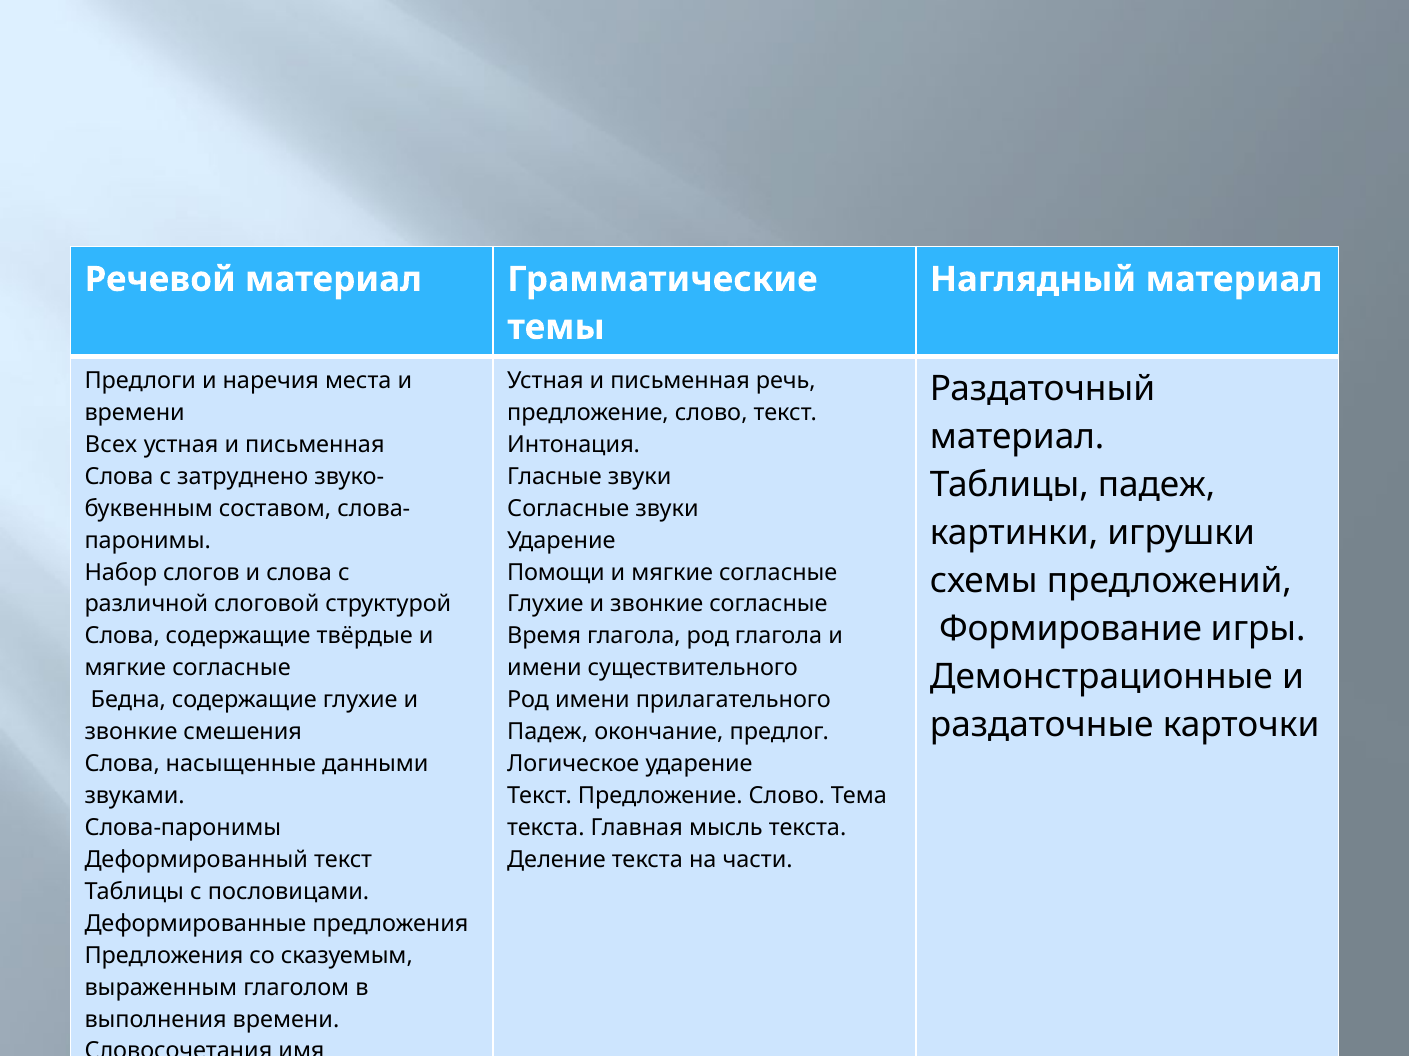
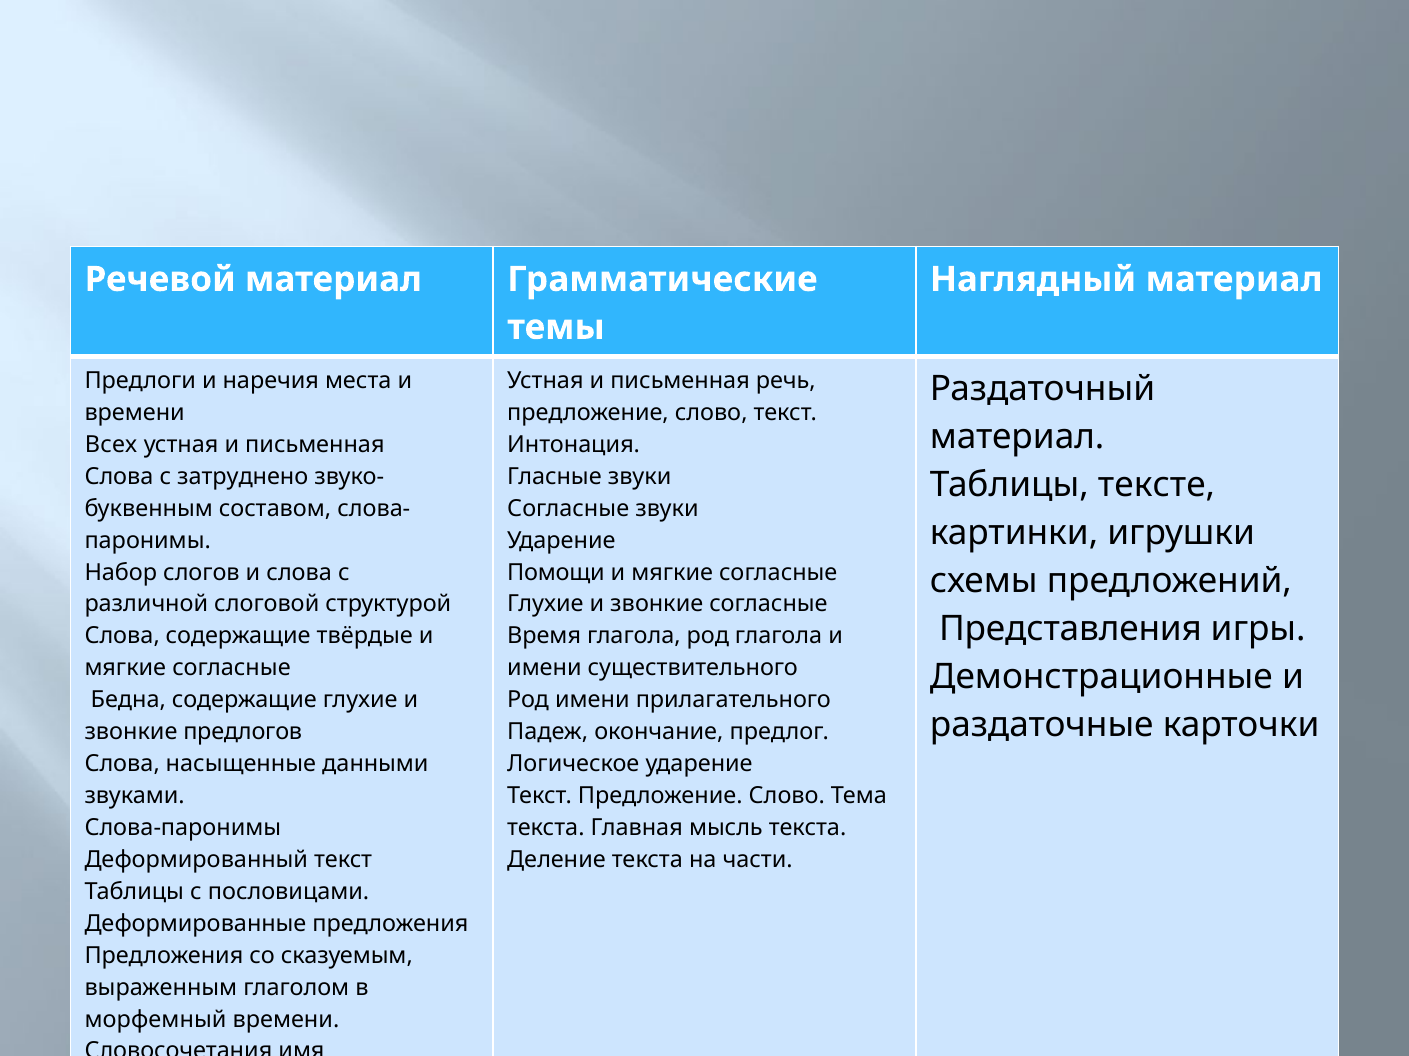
Таблицы падеж: падеж -> тексте (1157, 485)
Формирование: Формирование -> Представления (1071, 629)
смешения: смешения -> предлогов (243, 732)
выполнения: выполнения -> морфемный (156, 1020)
